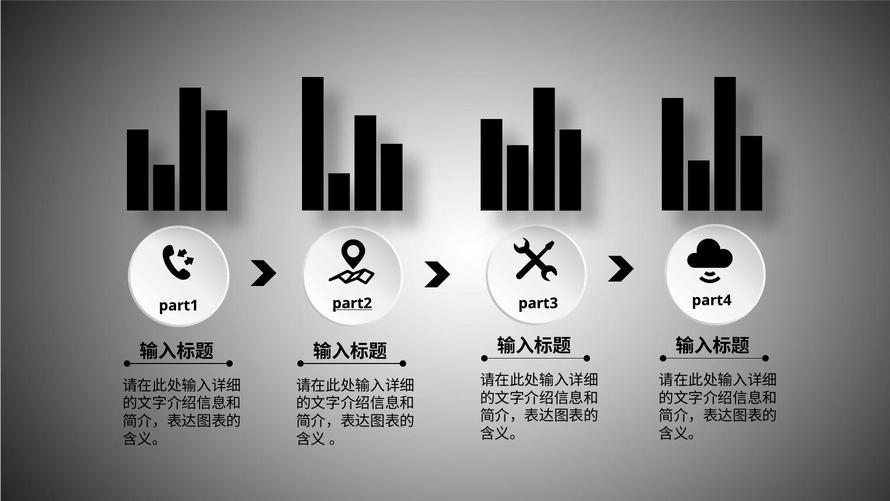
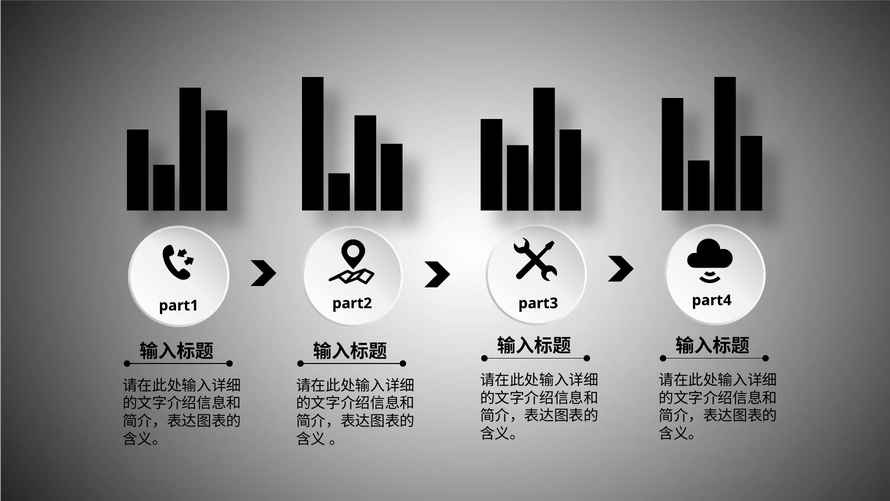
part2 underline: present -> none (352, 303)
